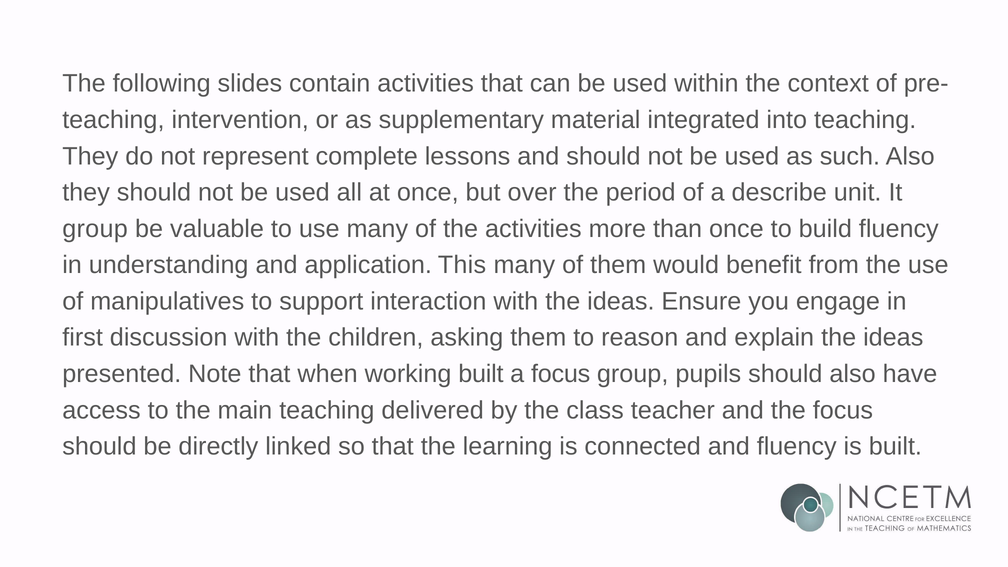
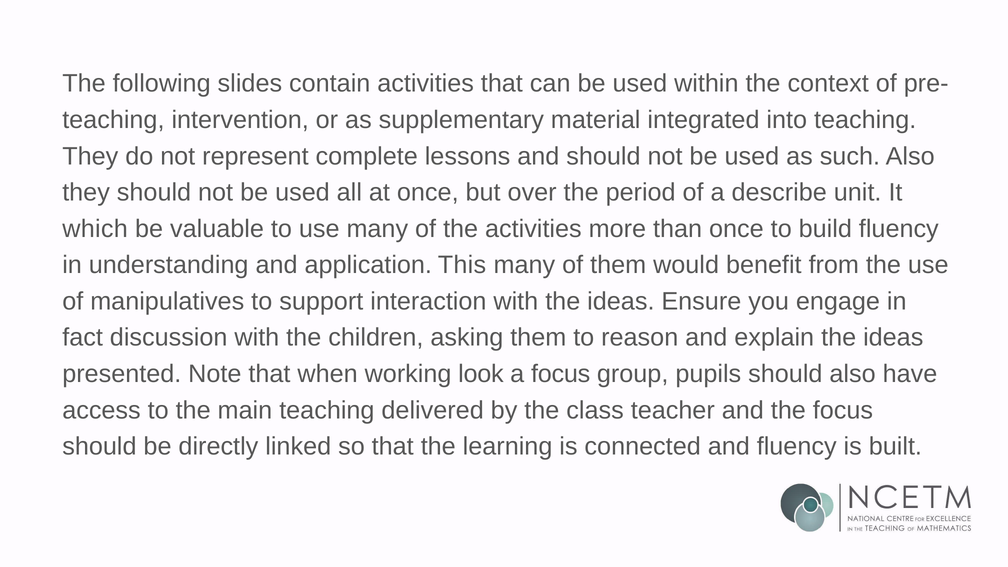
group: group -> which (95, 229)
first: first -> fact (83, 338)
working built: built -> look (481, 374)
